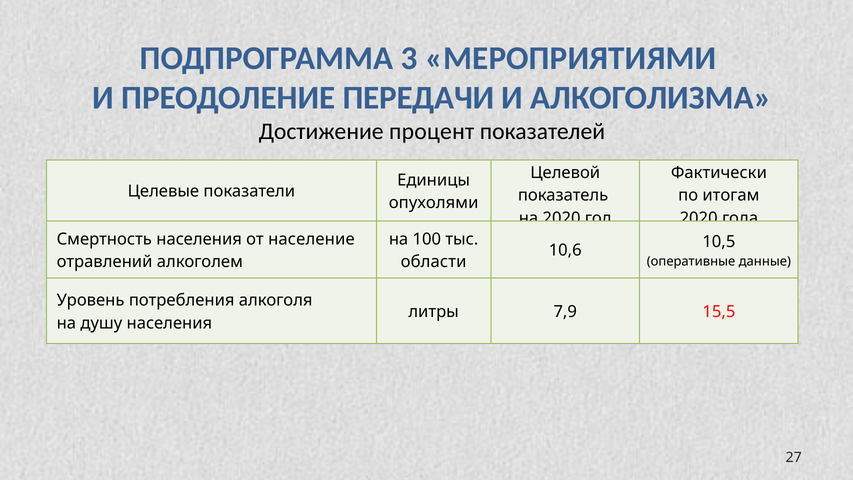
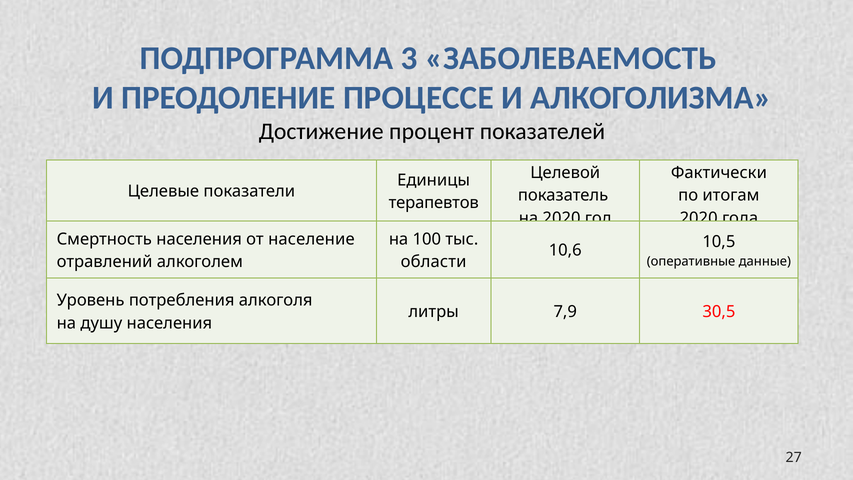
МЕРОПРИЯТИЯМИ: МЕРОПРИЯТИЯМИ -> ЗАБОЛЕВАЕМОСТЬ (571, 58)
ПЕРЕДАЧИ: ПЕРЕДАЧИ -> ПРОЦЕССЕ (418, 98)
опухолями: опухолями -> терапевтов (434, 203)
15,5: 15,5 -> 30,5 (719, 312)
